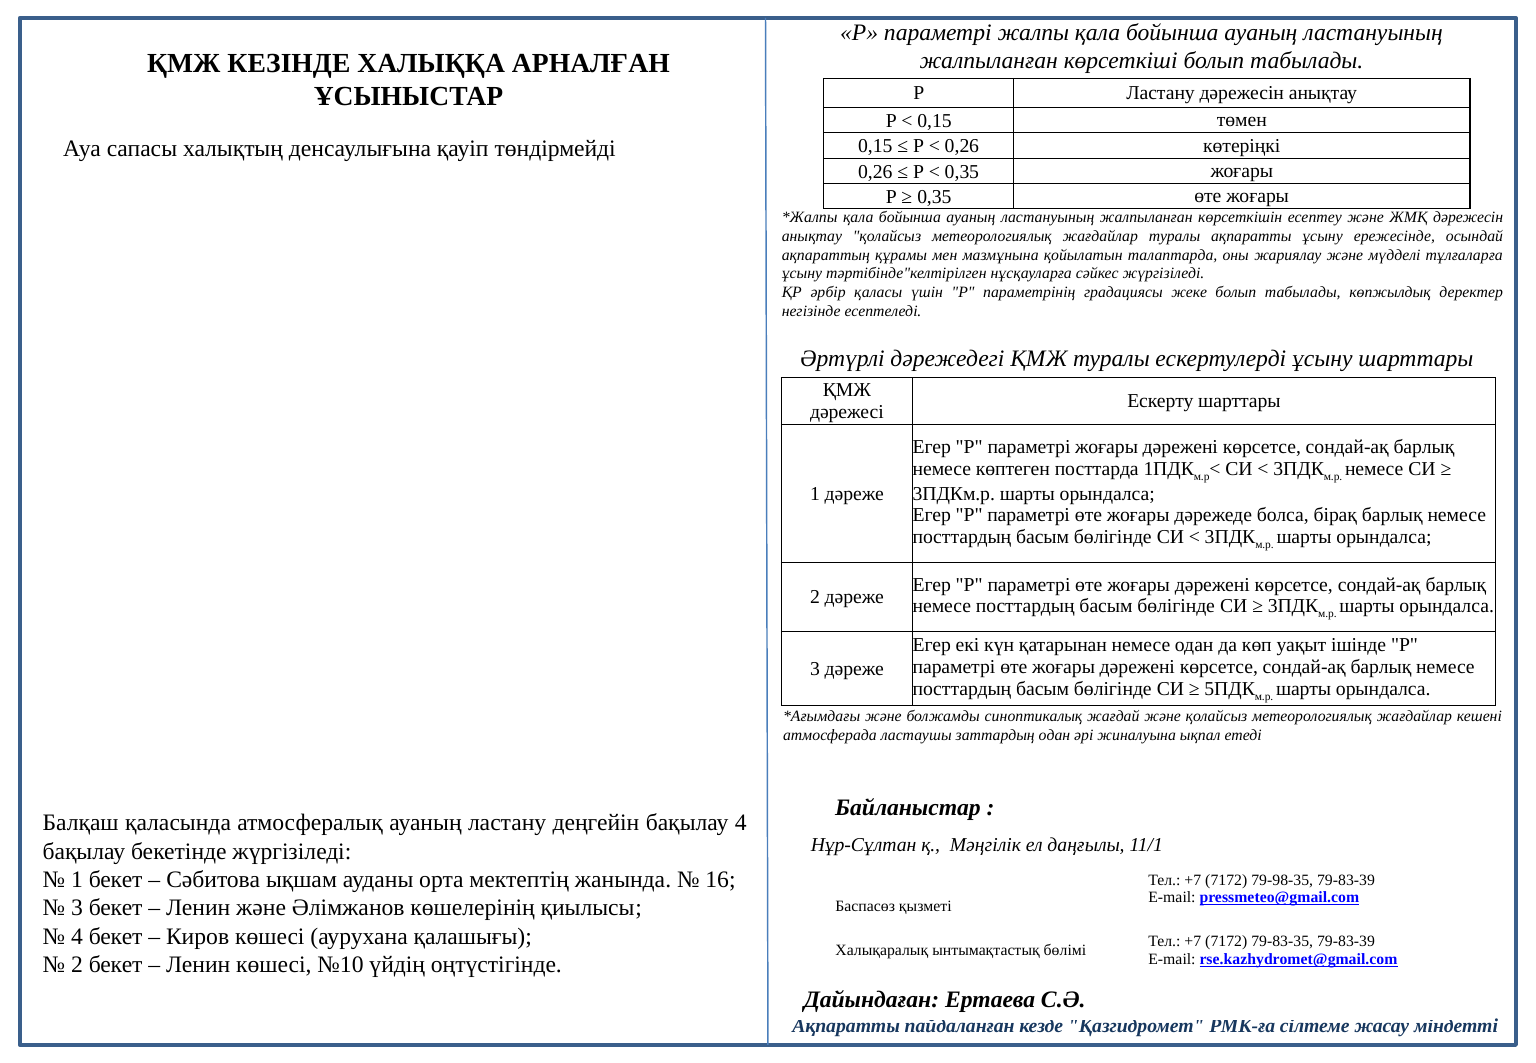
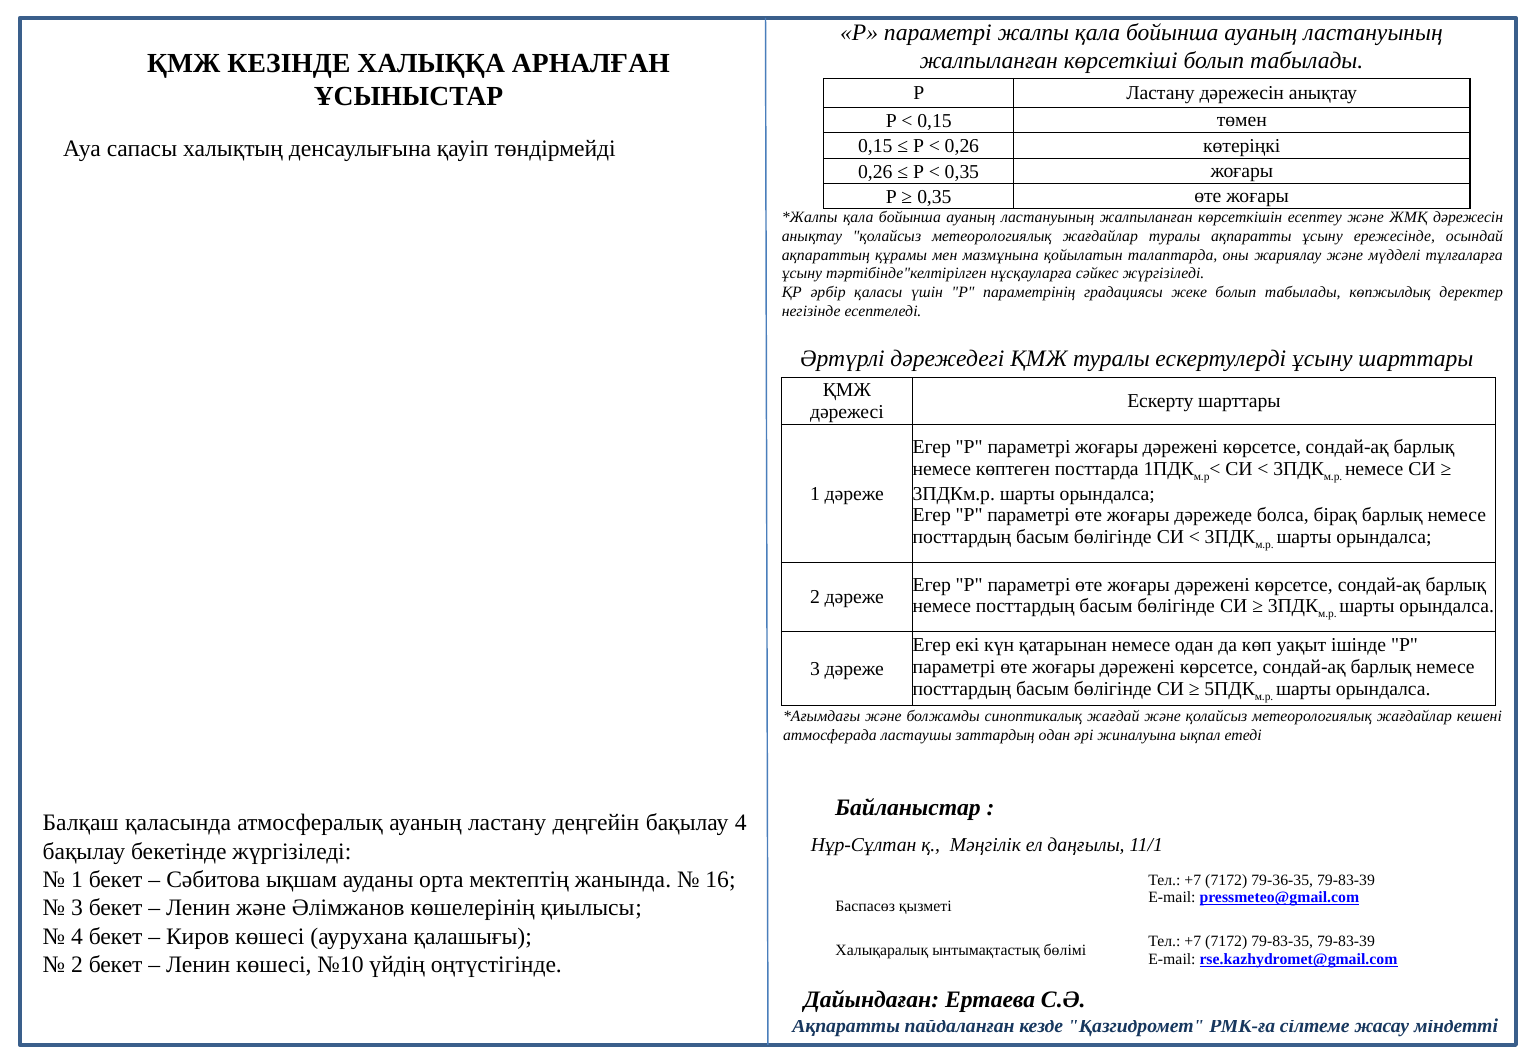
79-98-35: 79-98-35 -> 79-36-35 (1282, 881)
